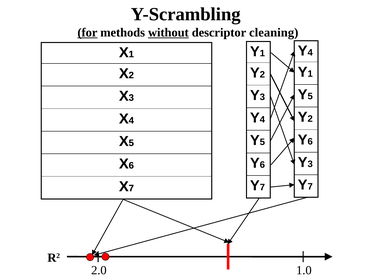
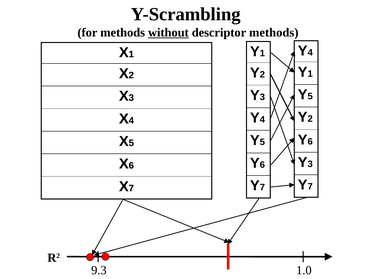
for underline: present -> none (87, 32)
descriptor cleaning: cleaning -> methods (274, 32)
2.0: 2.0 -> 9.3 (99, 270)
